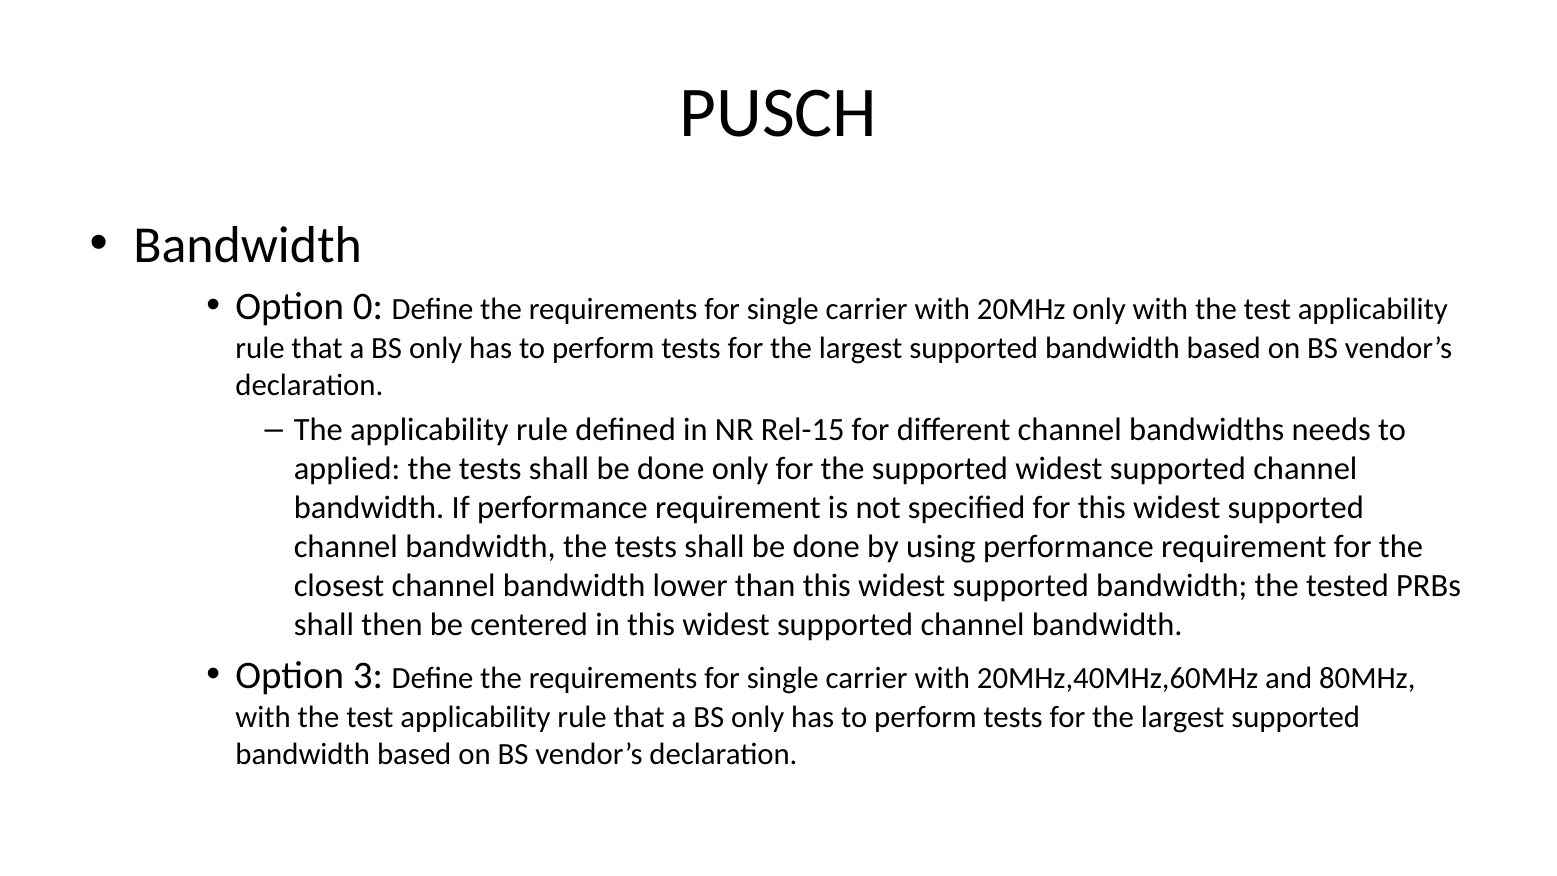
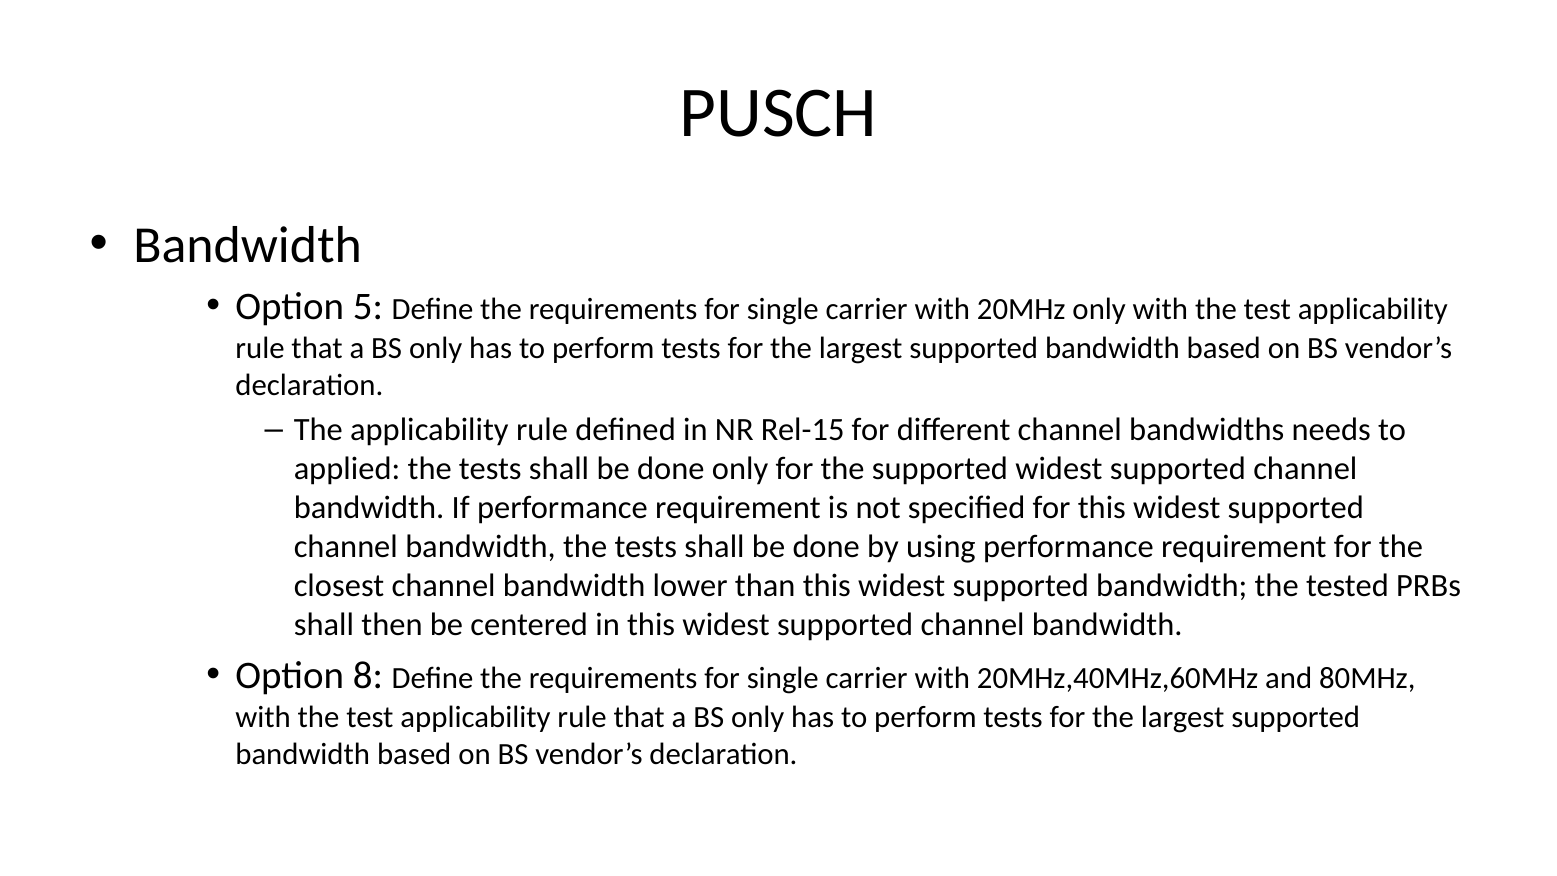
0: 0 -> 5 (368, 307)
3: 3 -> 8 (368, 676)
